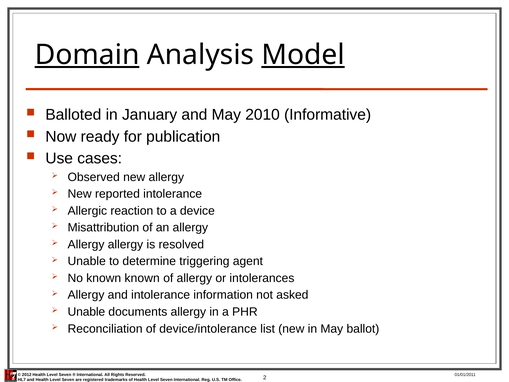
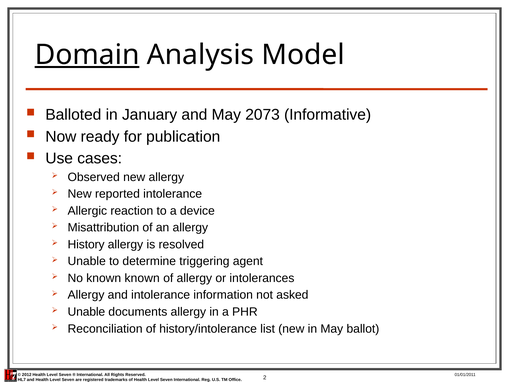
Model underline: present -> none (303, 55)
2010: 2010 -> 2073 (263, 115)
Allergy: Allergy -> History (86, 244)
device/intolerance: device/intolerance -> history/intolerance (208, 328)
